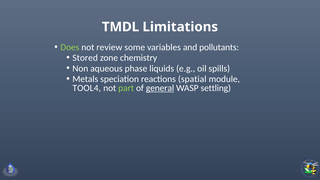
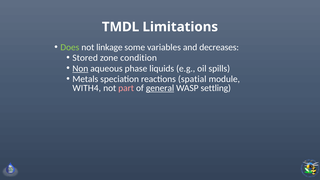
review: review -> linkage (109, 47)
pollutants: pollutants -> decreases (219, 47)
chemistry: chemistry -> condition (139, 58)
Non underline: none -> present (80, 68)
TOOL4: TOOL4 -> WITH4 (87, 88)
part colour: light green -> pink (126, 88)
